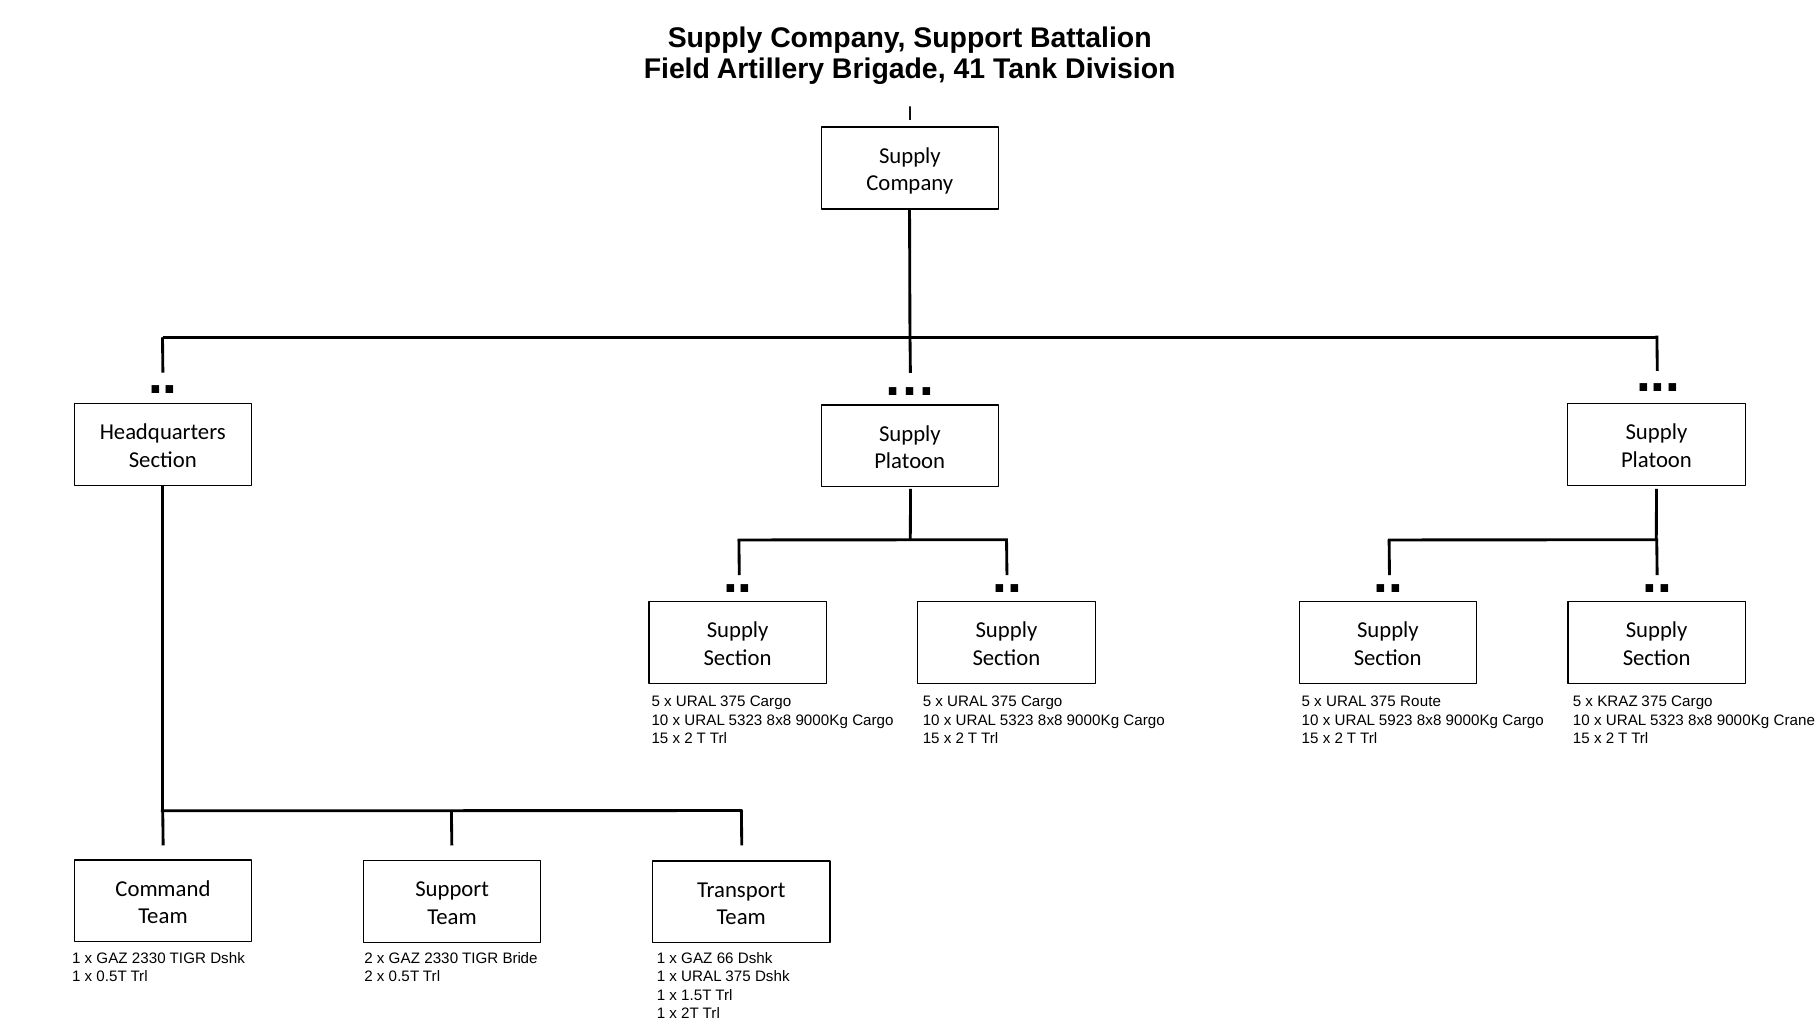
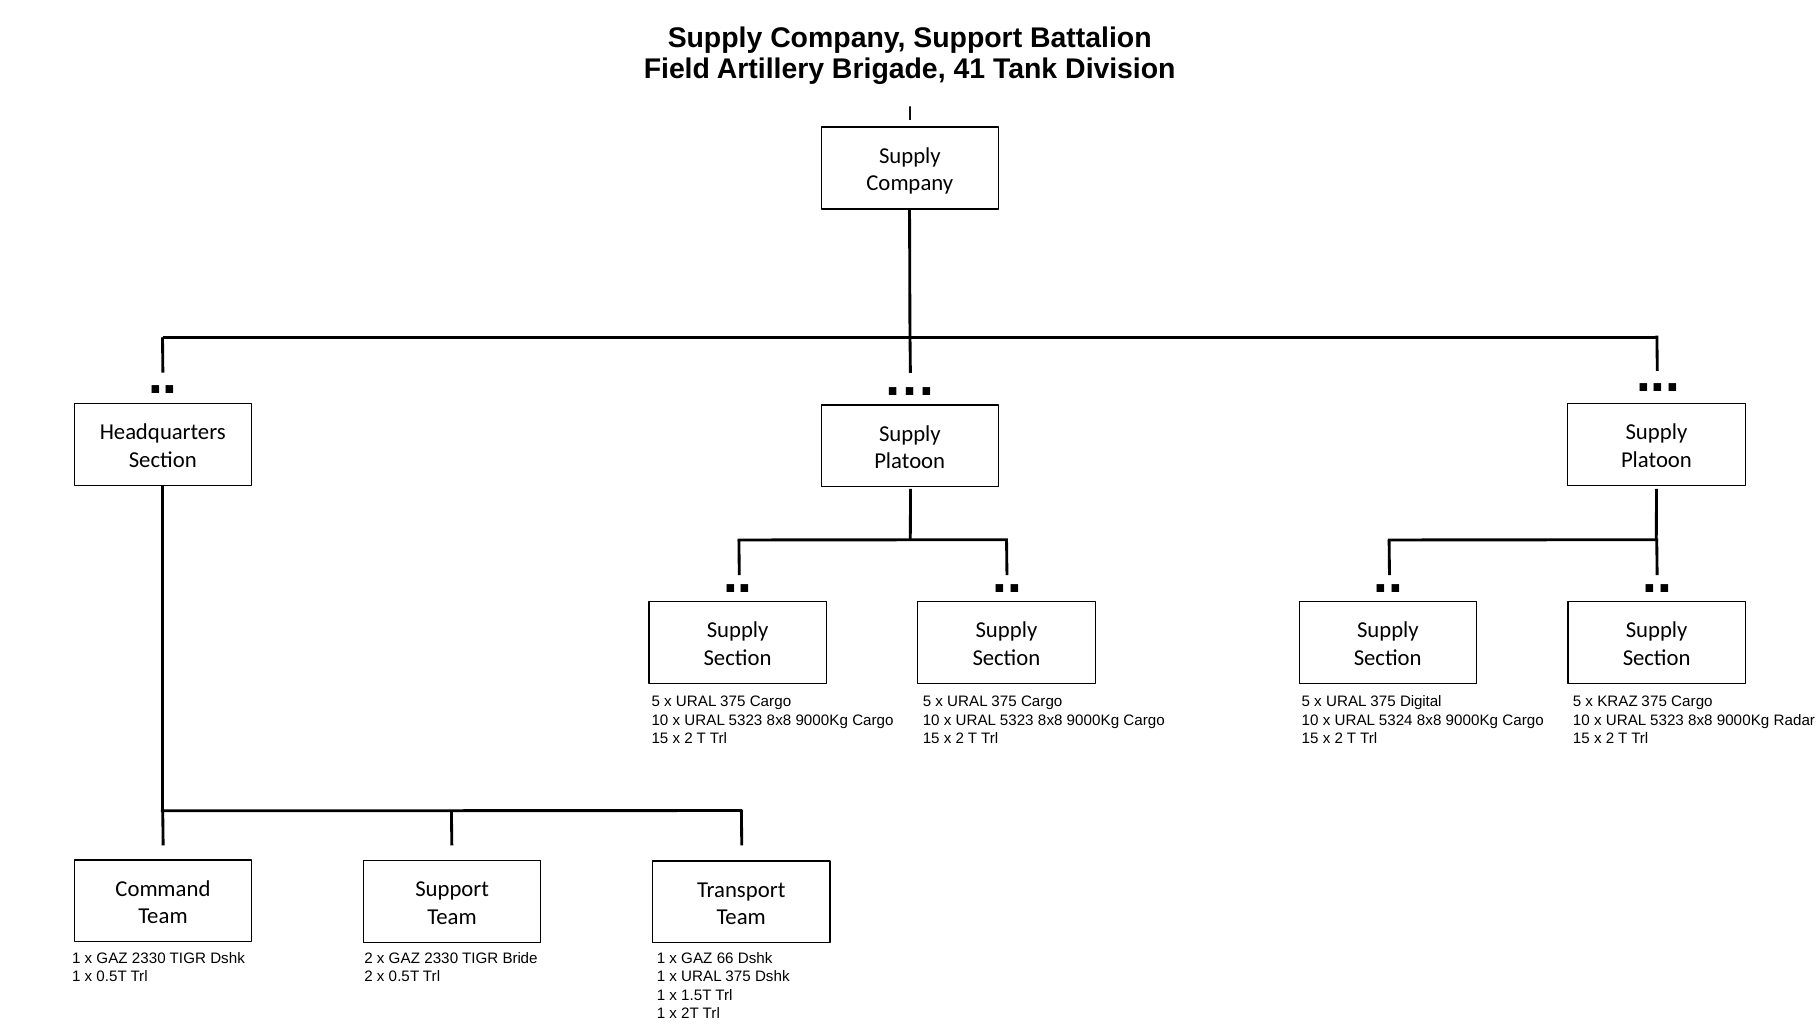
Route: Route -> Digital (1421, 702)
5923: 5923 -> 5324 (1396, 720)
Crane: Crane -> Radar (1794, 720)
